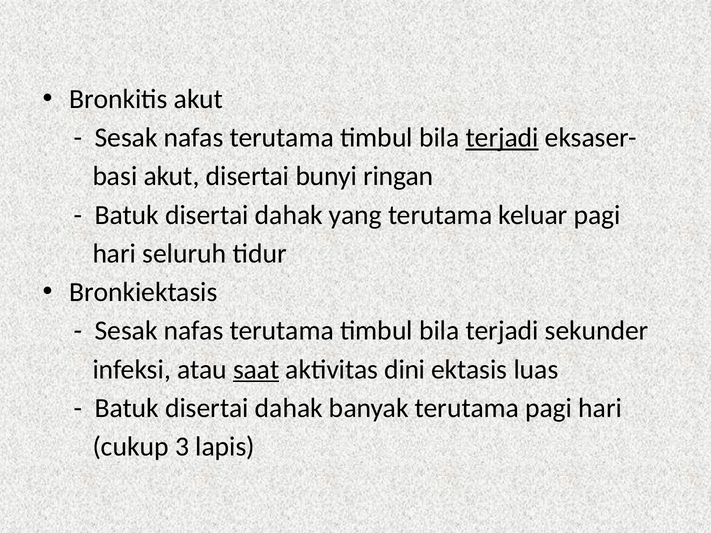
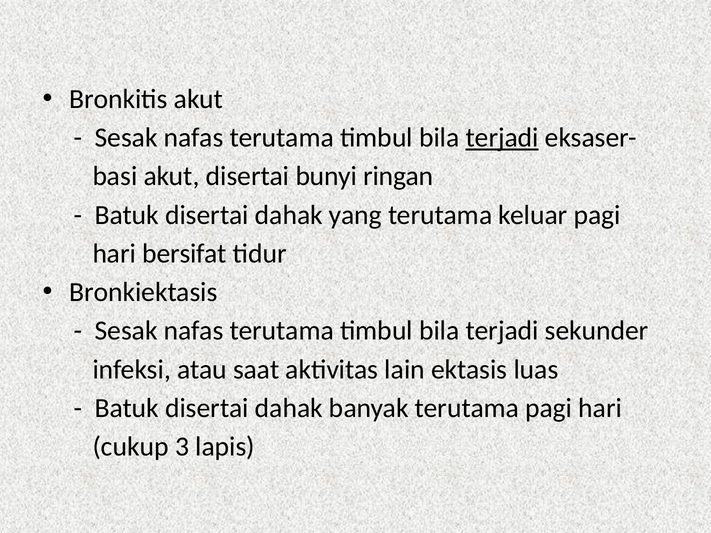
seluruh: seluruh -> bersifat (185, 254)
saat underline: present -> none (256, 370)
dini: dini -> lain (405, 370)
